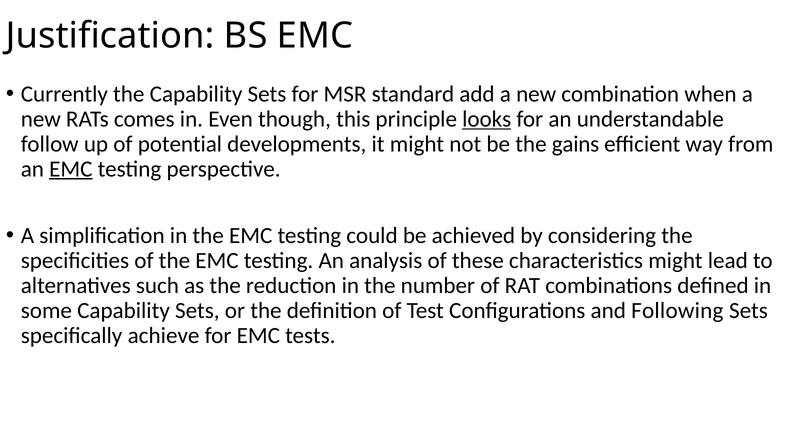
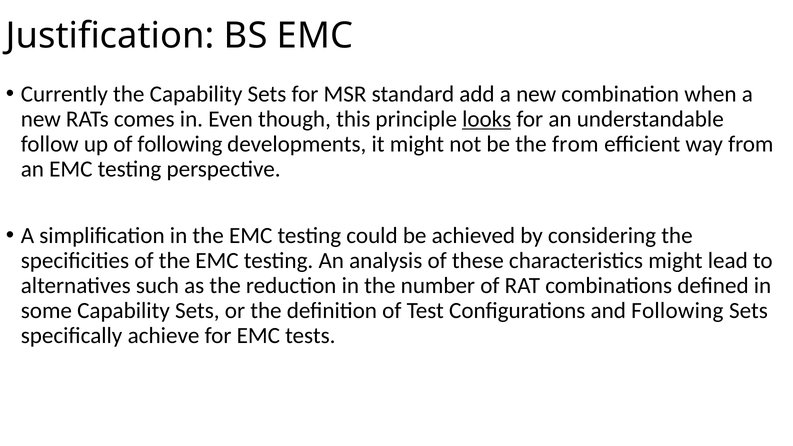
of potential: potential -> following (180, 144)
the gains: gains -> from (575, 144)
EMC underline: present -> none (71, 169)
